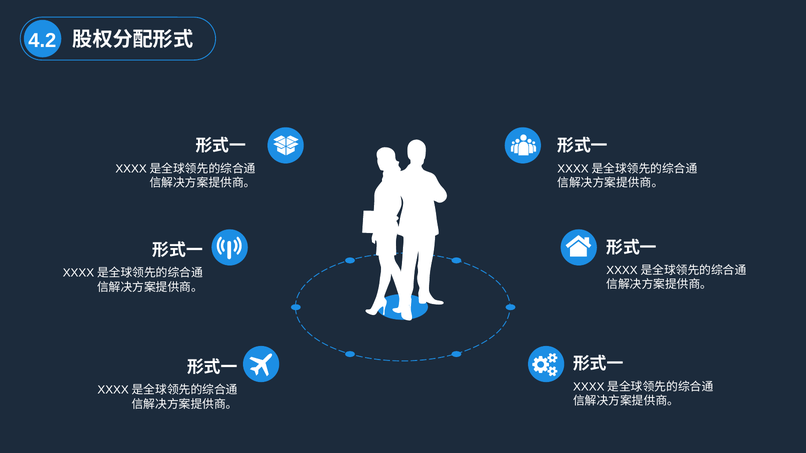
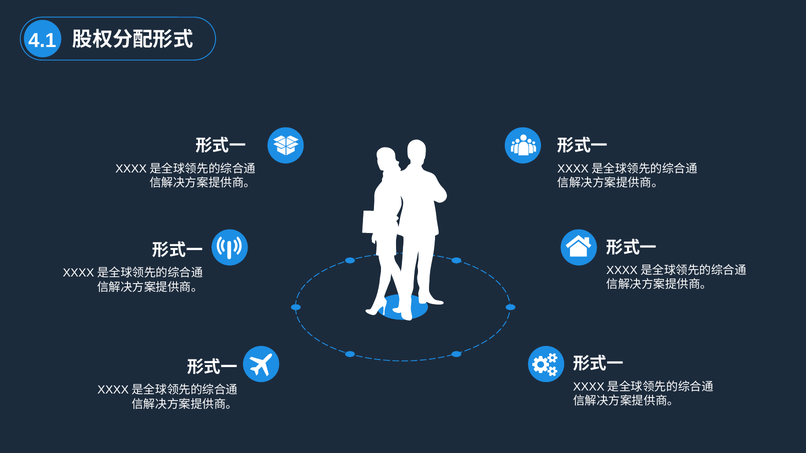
4.2: 4.2 -> 4.1 (42, 40)
